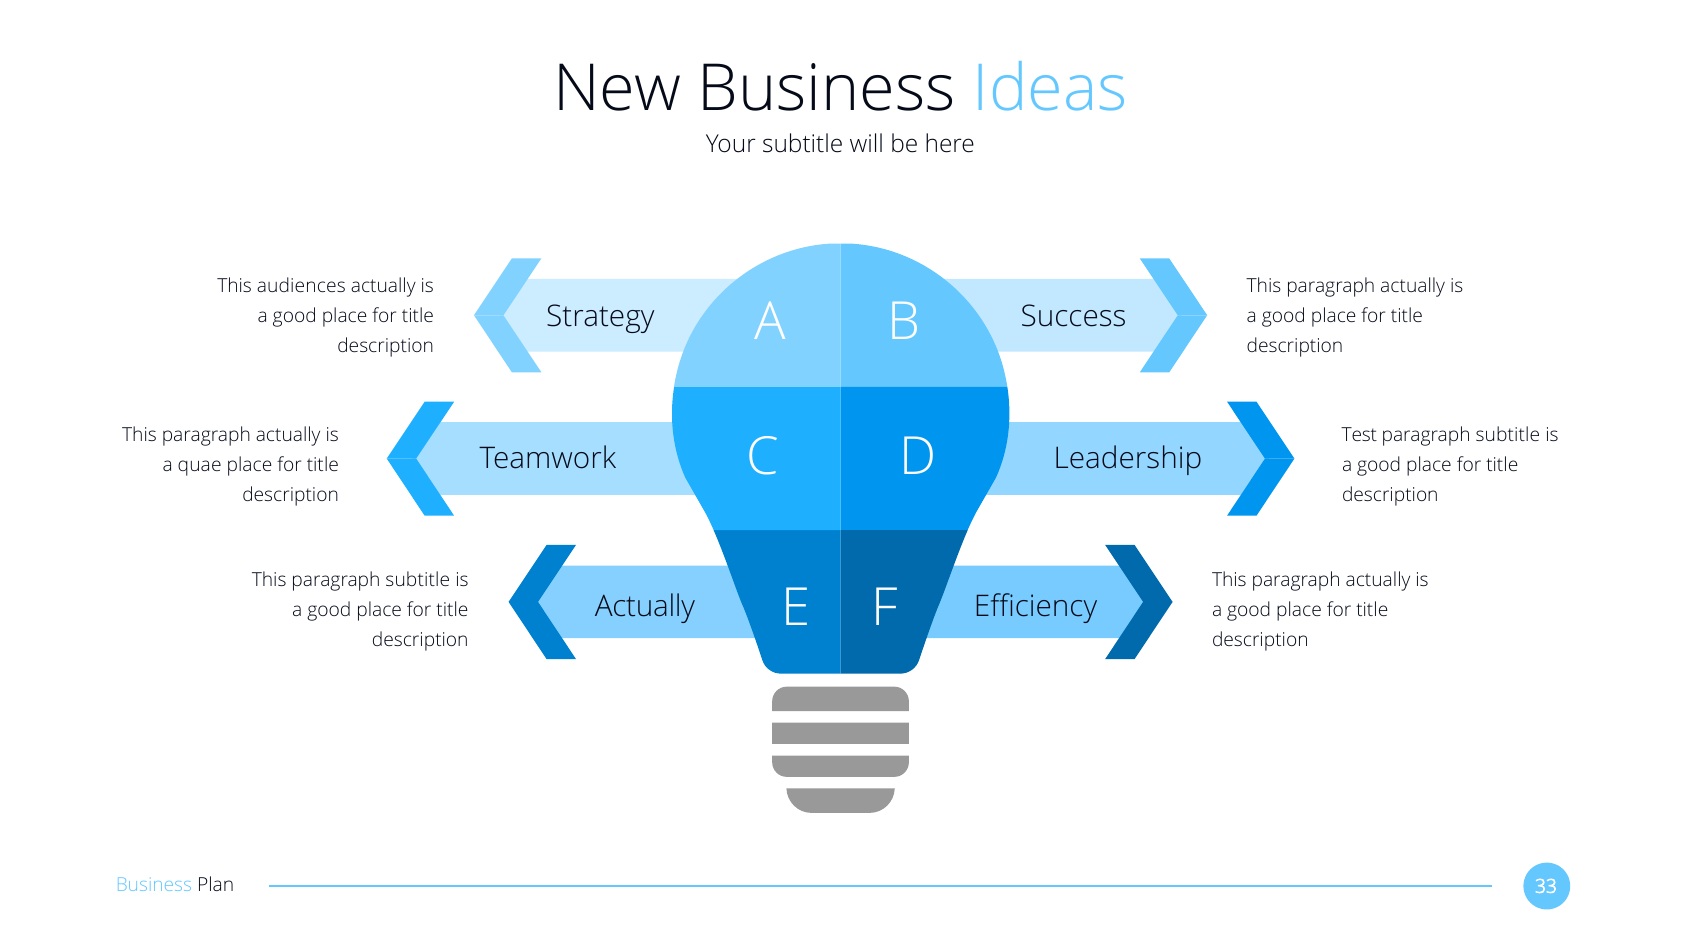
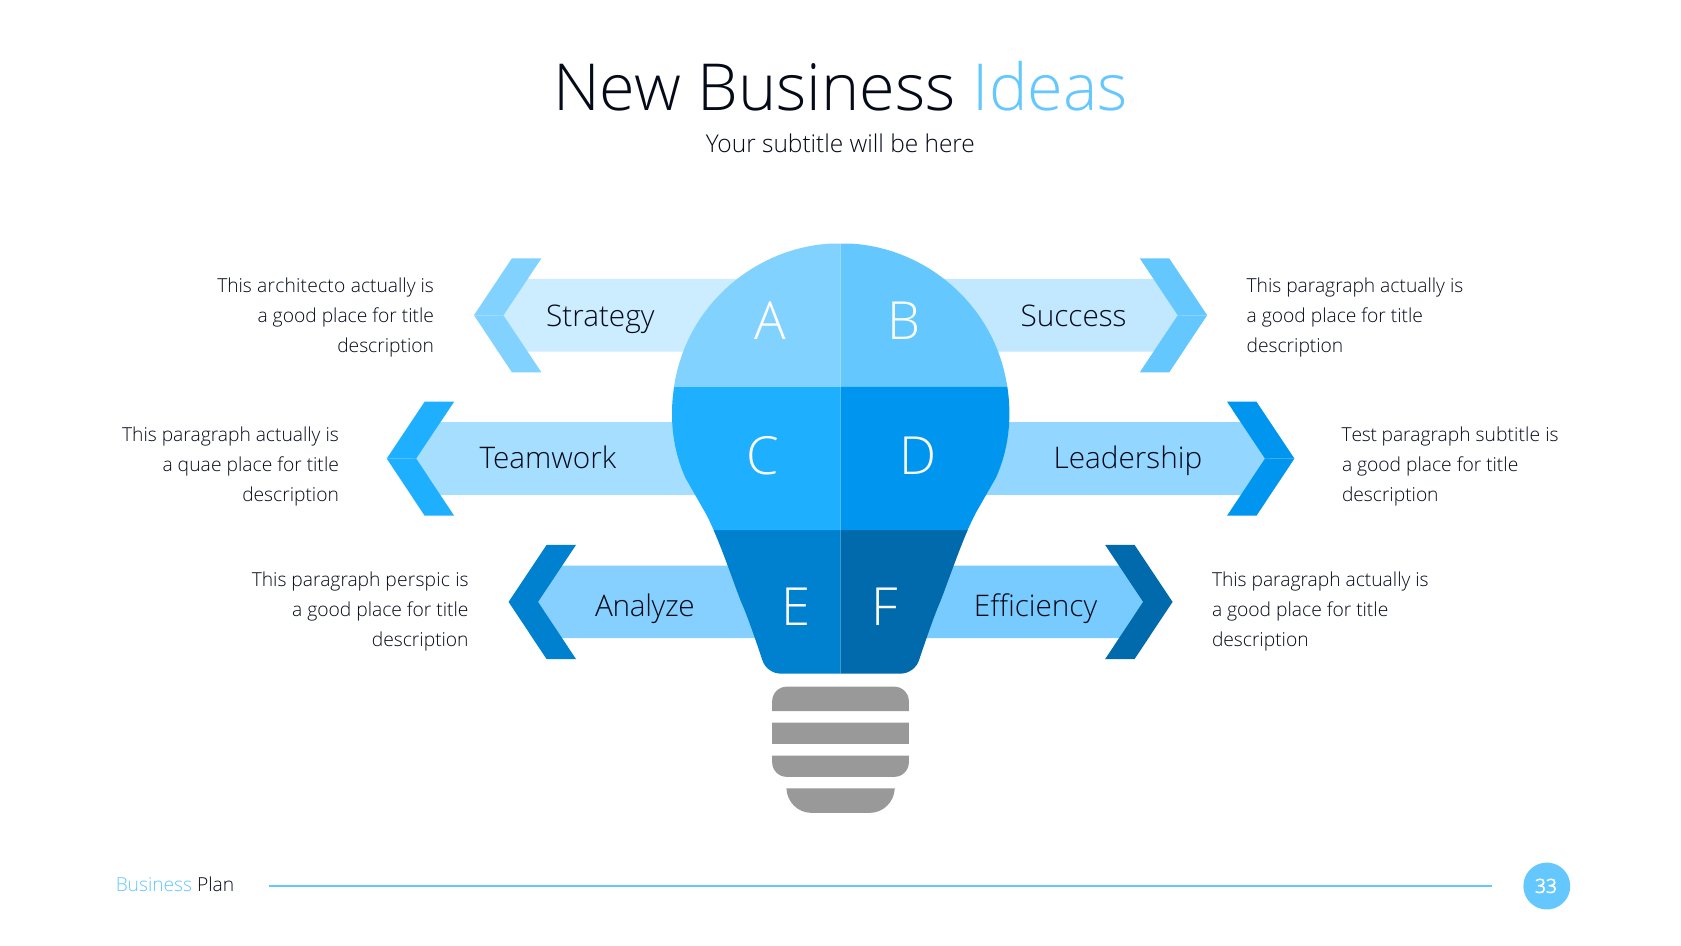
audiences: audiences -> architecto (301, 286)
This paragraph subtitle: subtitle -> perspic (418, 580)
Actually: Actually -> Analyze (645, 606)
